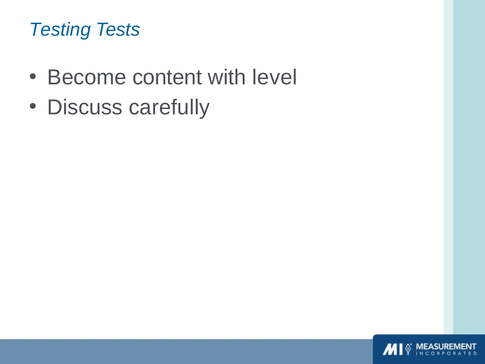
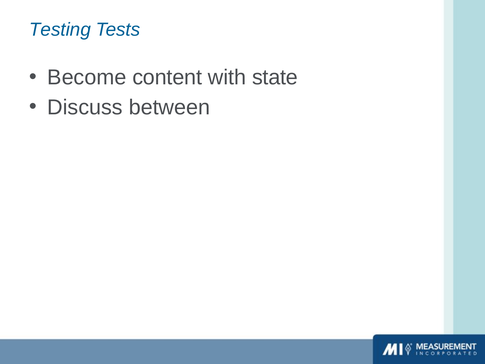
level: level -> state (275, 77)
carefully: carefully -> between (169, 107)
